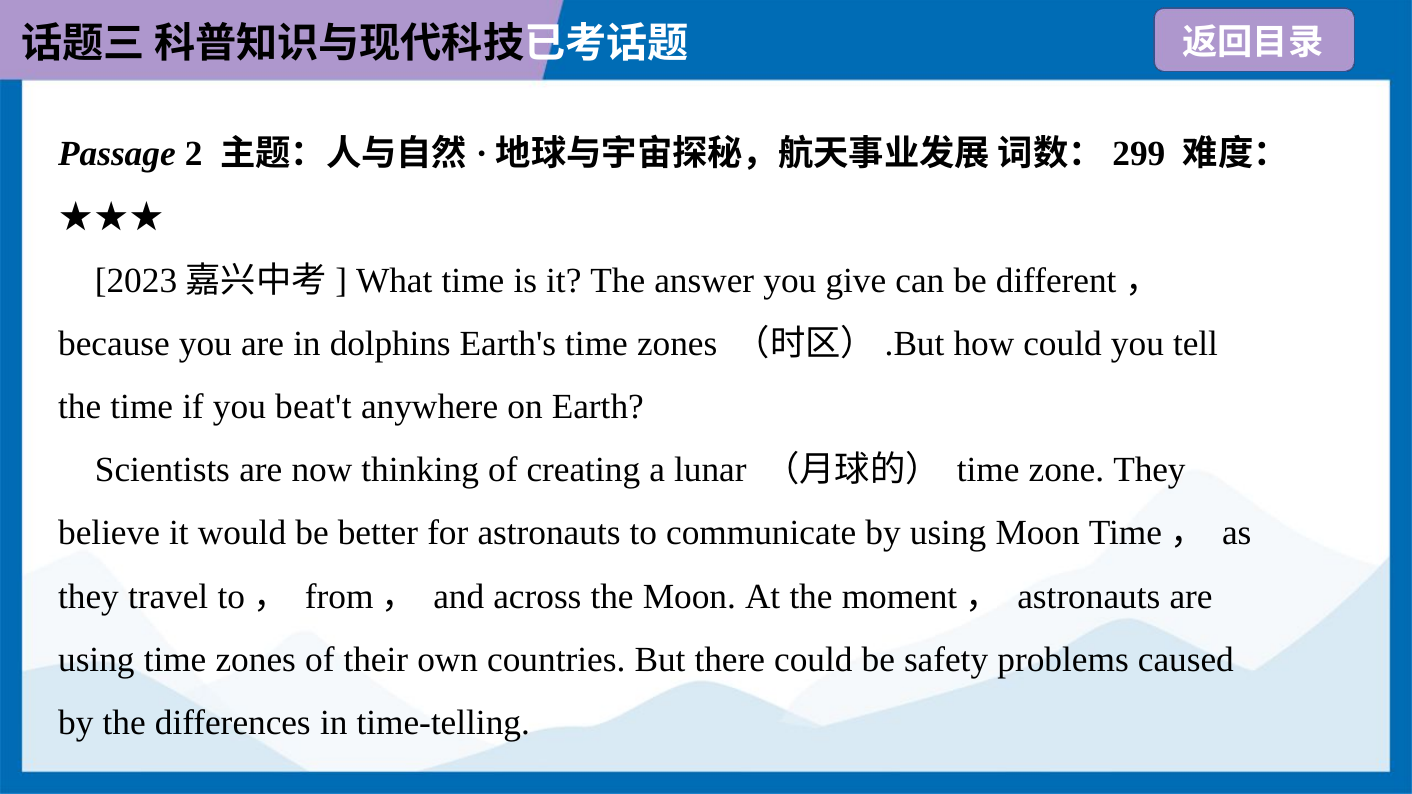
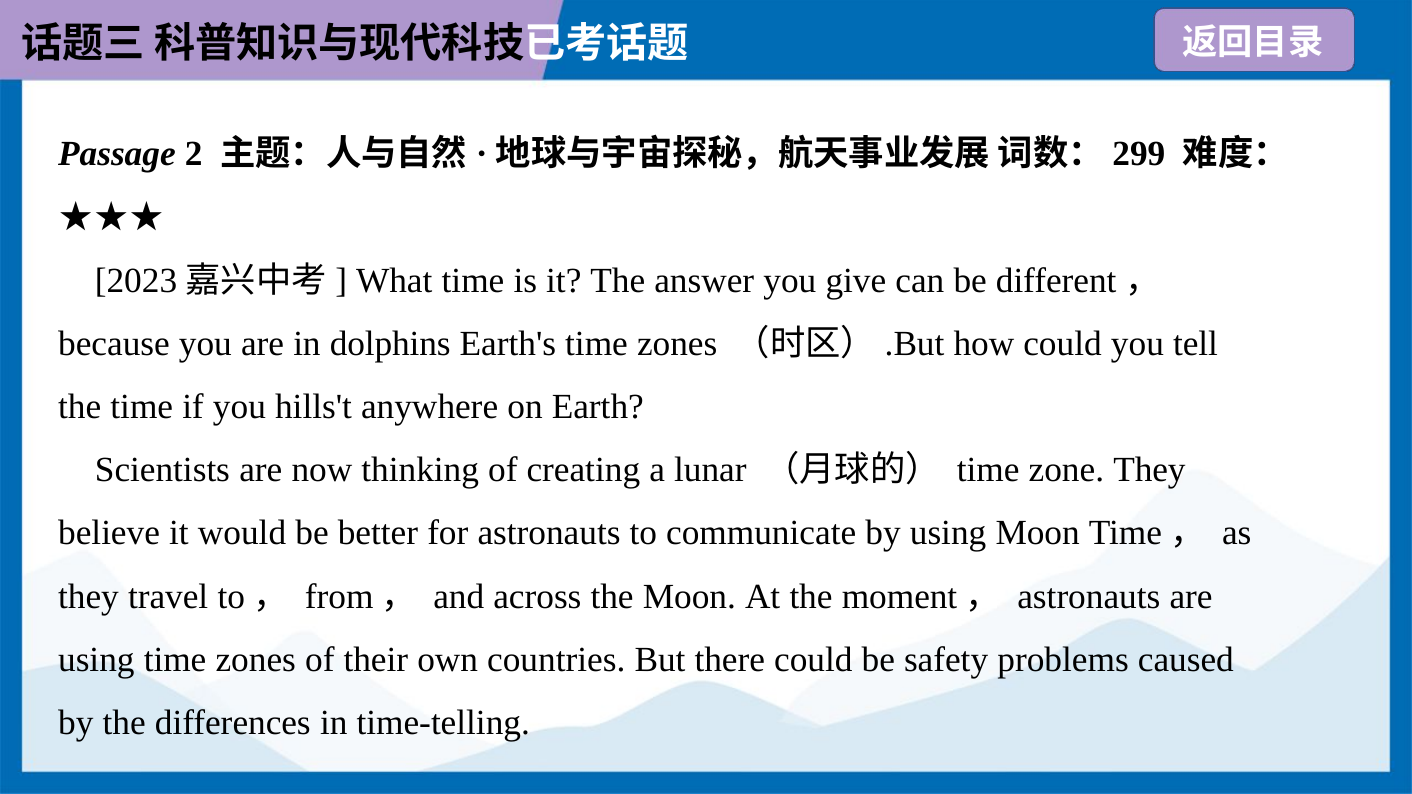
beat't: beat't -> hills't (313, 407)
